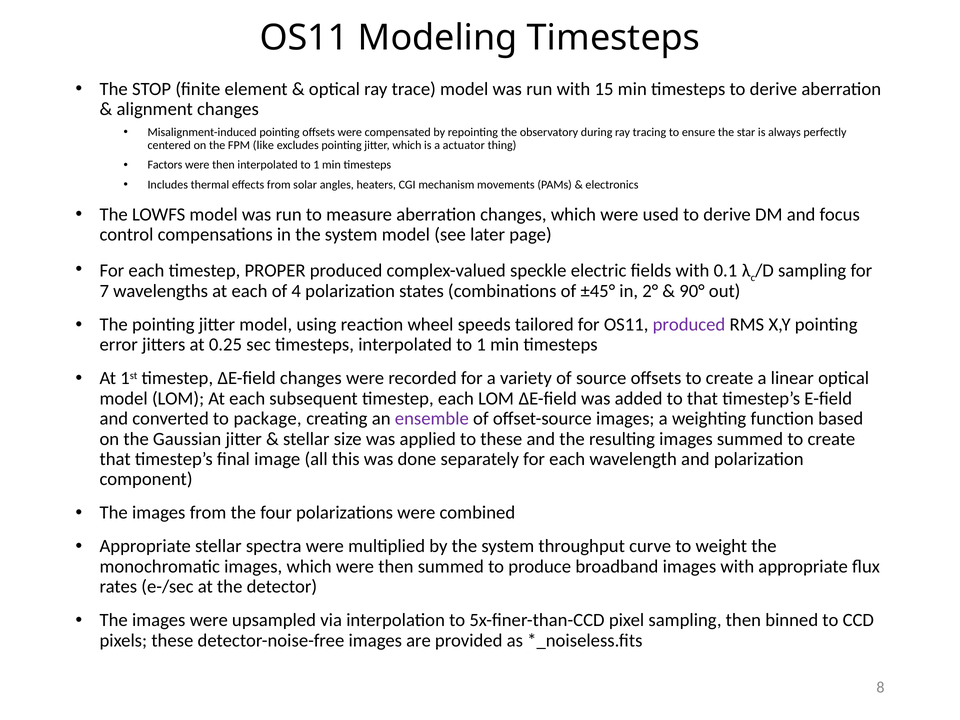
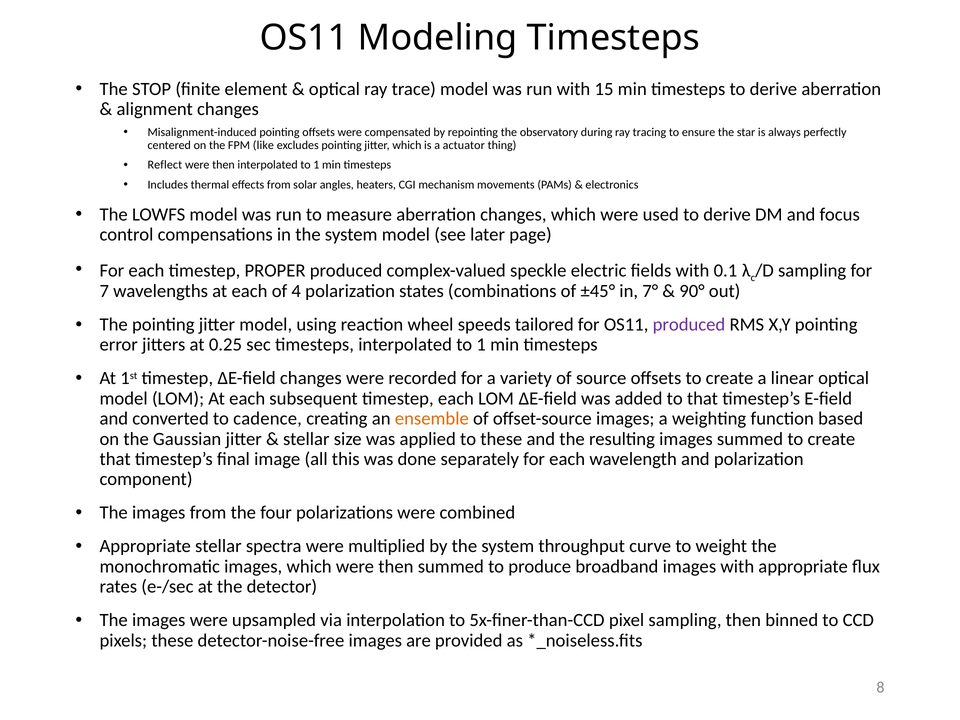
Factors: Factors -> Reflect (165, 165)
2°: 2° -> 7° (650, 291)
package: package -> cadence (268, 419)
ensemble colour: purple -> orange (432, 419)
